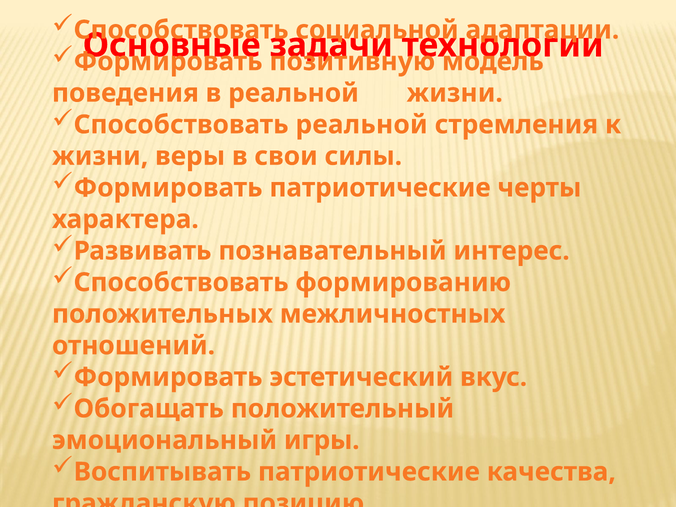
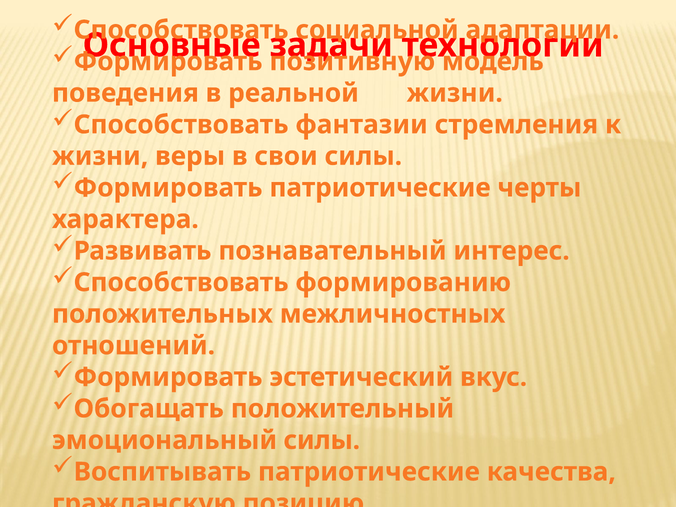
Способствовать реальной: реальной -> фантазии (362, 125)
эмоциональный игры: игры -> силы (322, 440)
